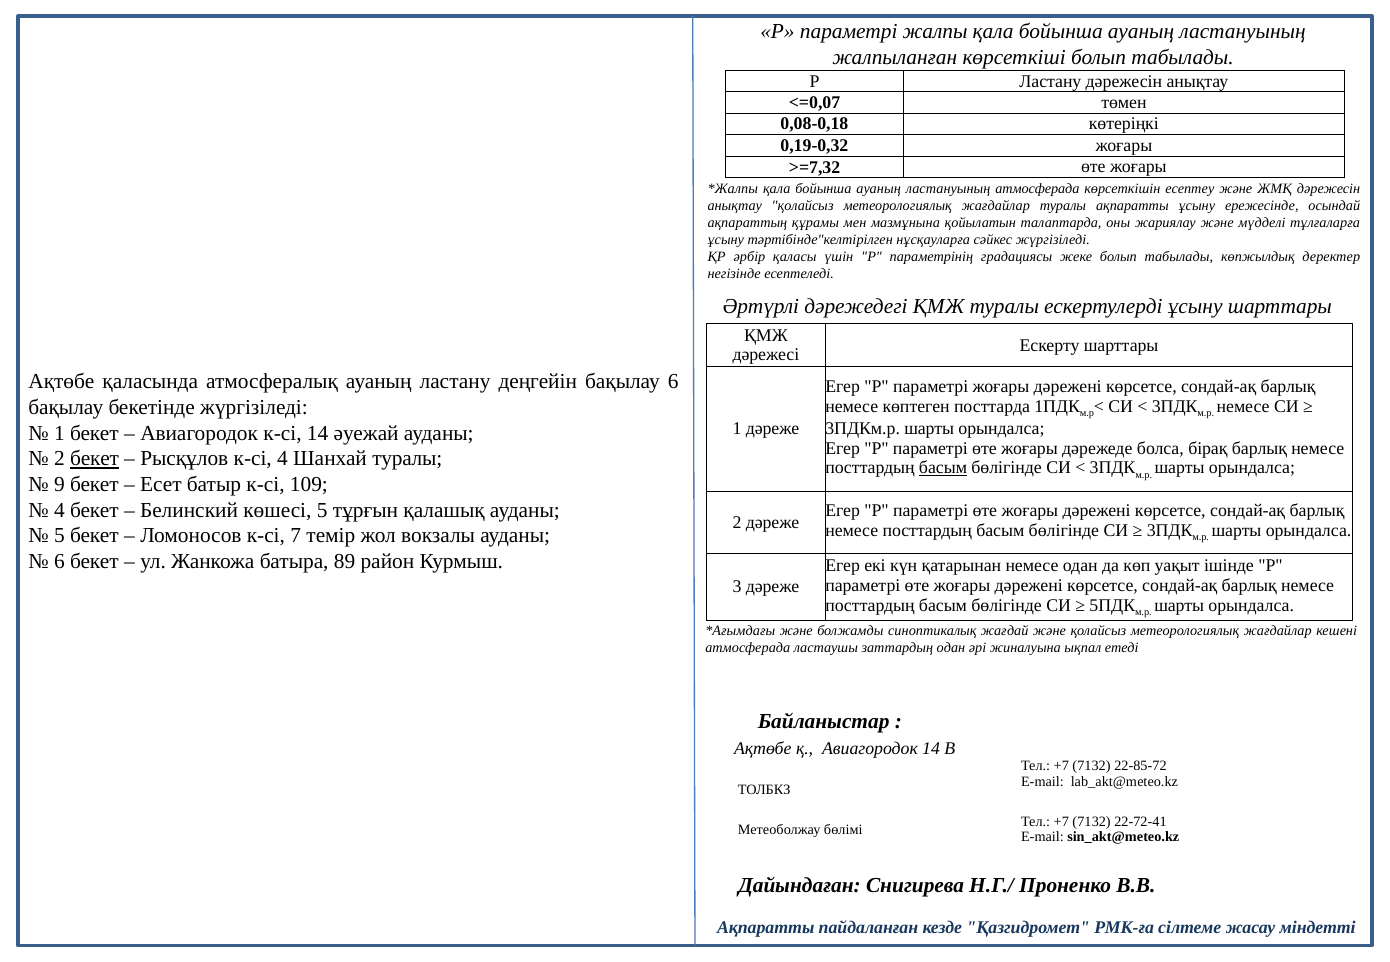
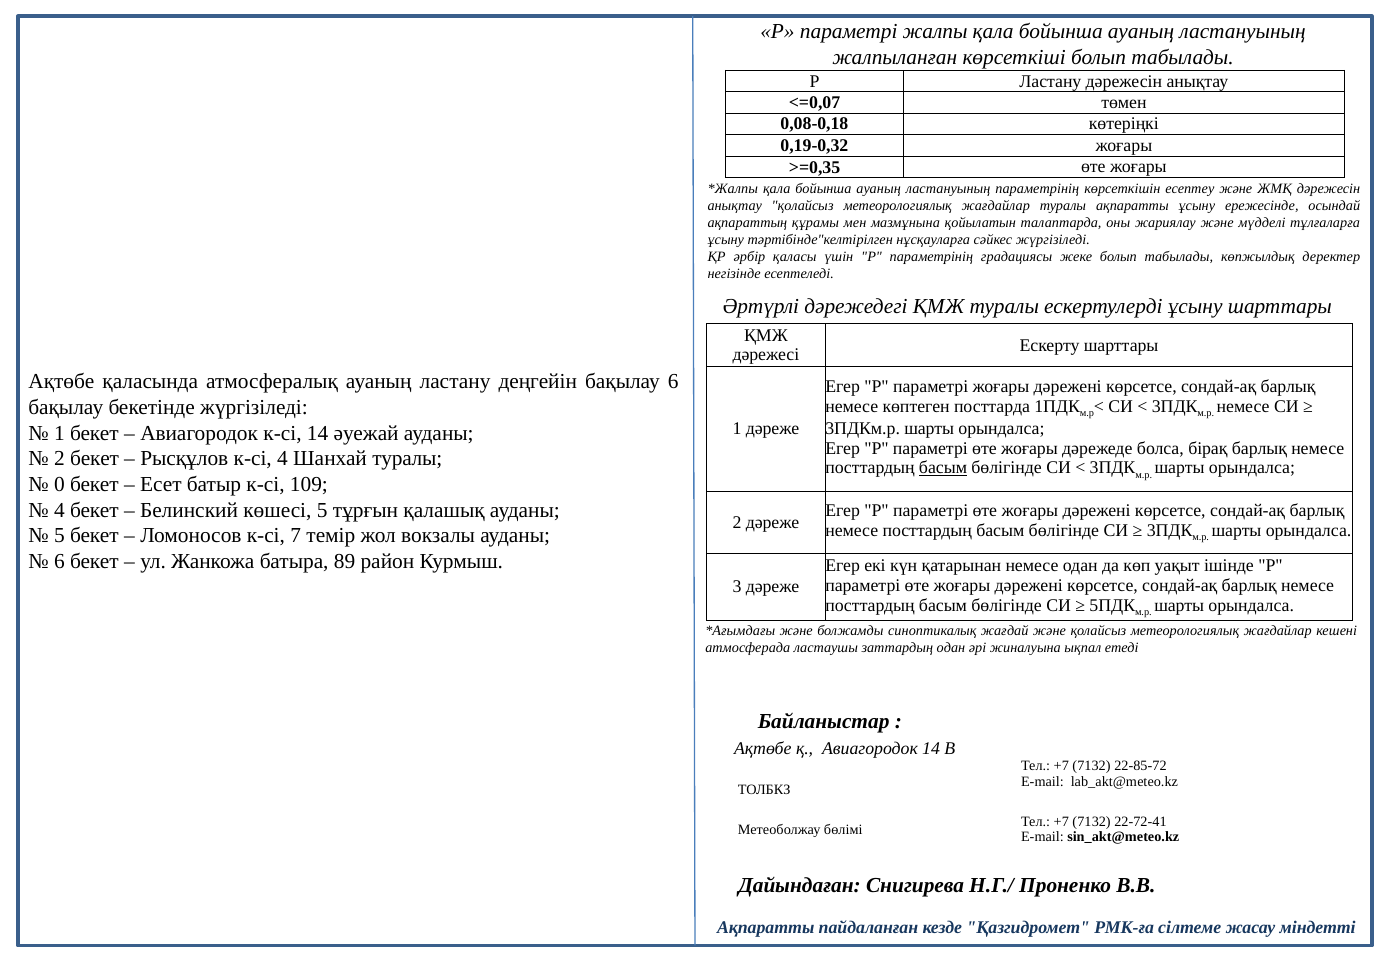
>=7,32: >=7,32 -> >=0,35 (815, 168)
ластануының атмосферада: атмосферада -> параметрінің (1037, 189)
бекет underline: present -> none (95, 459)
9: 9 -> 0 (59, 485)
